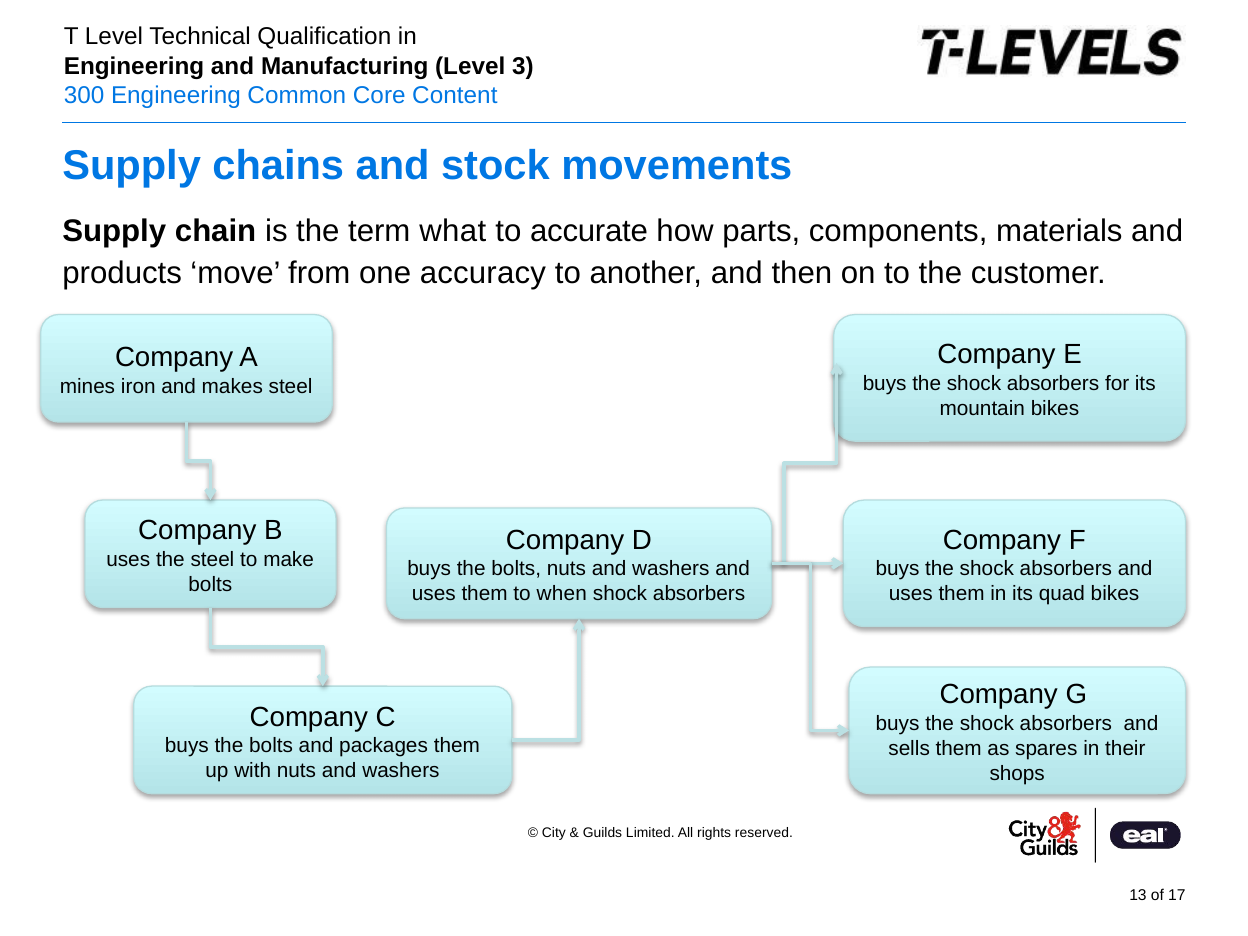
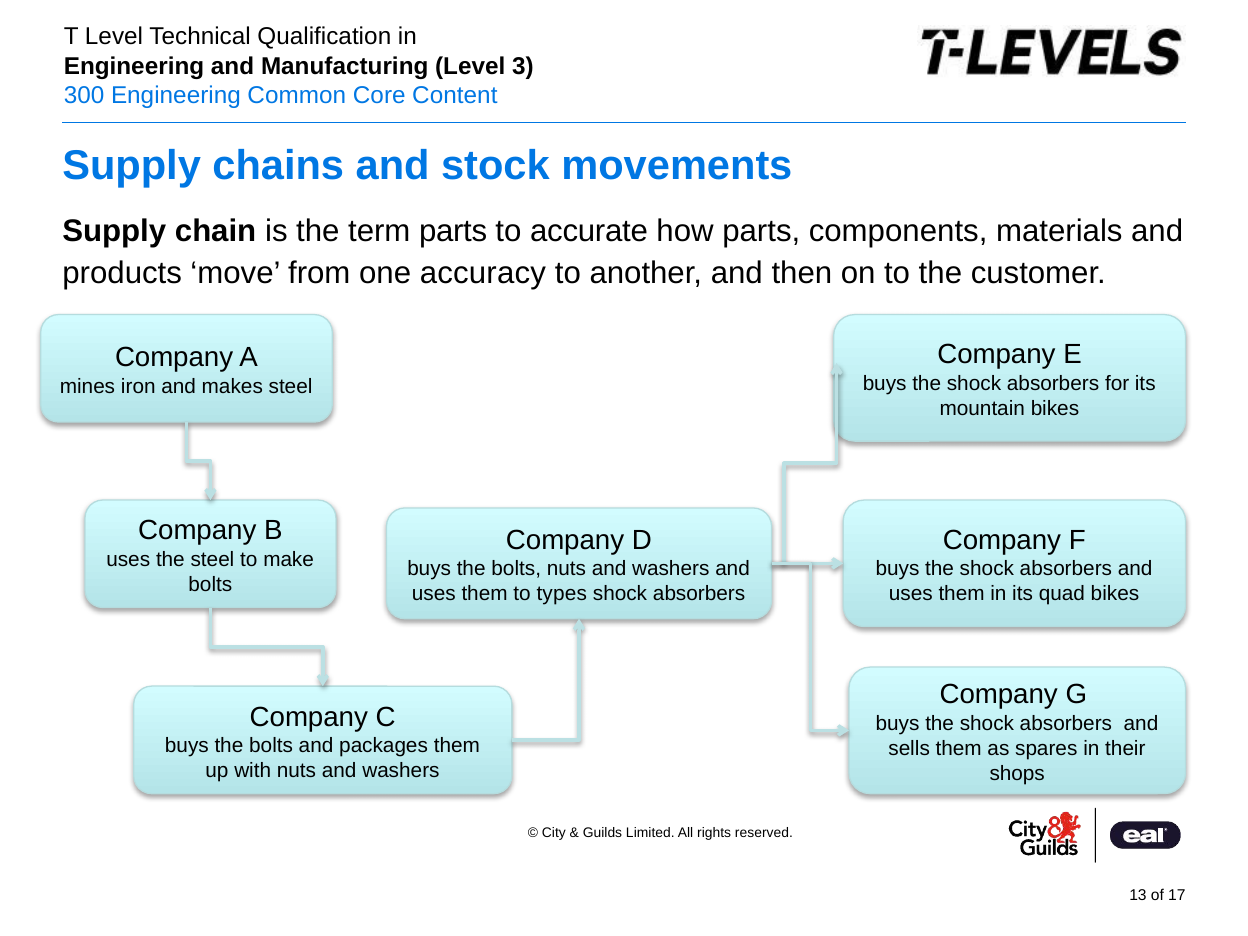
term what: what -> parts (453, 231)
when: when -> types (562, 594)
